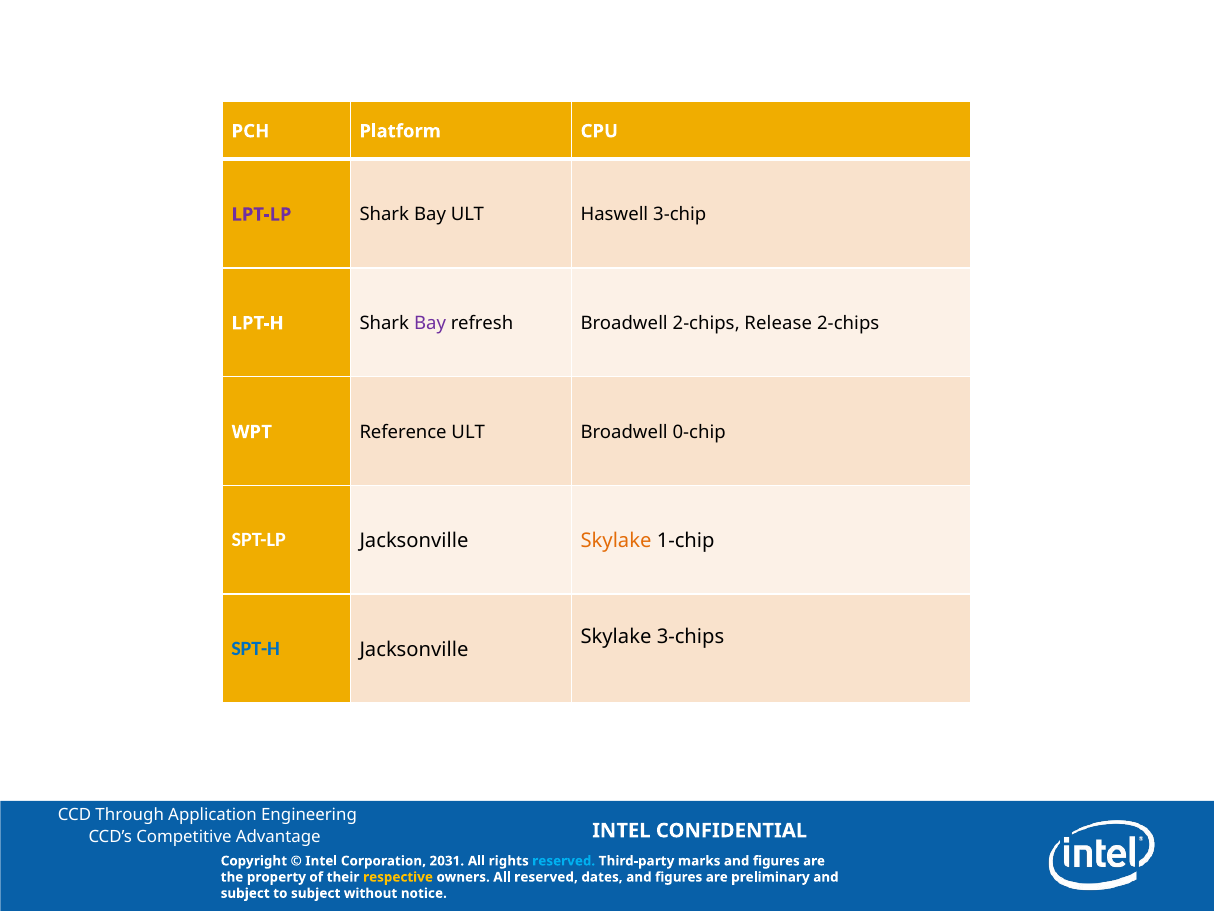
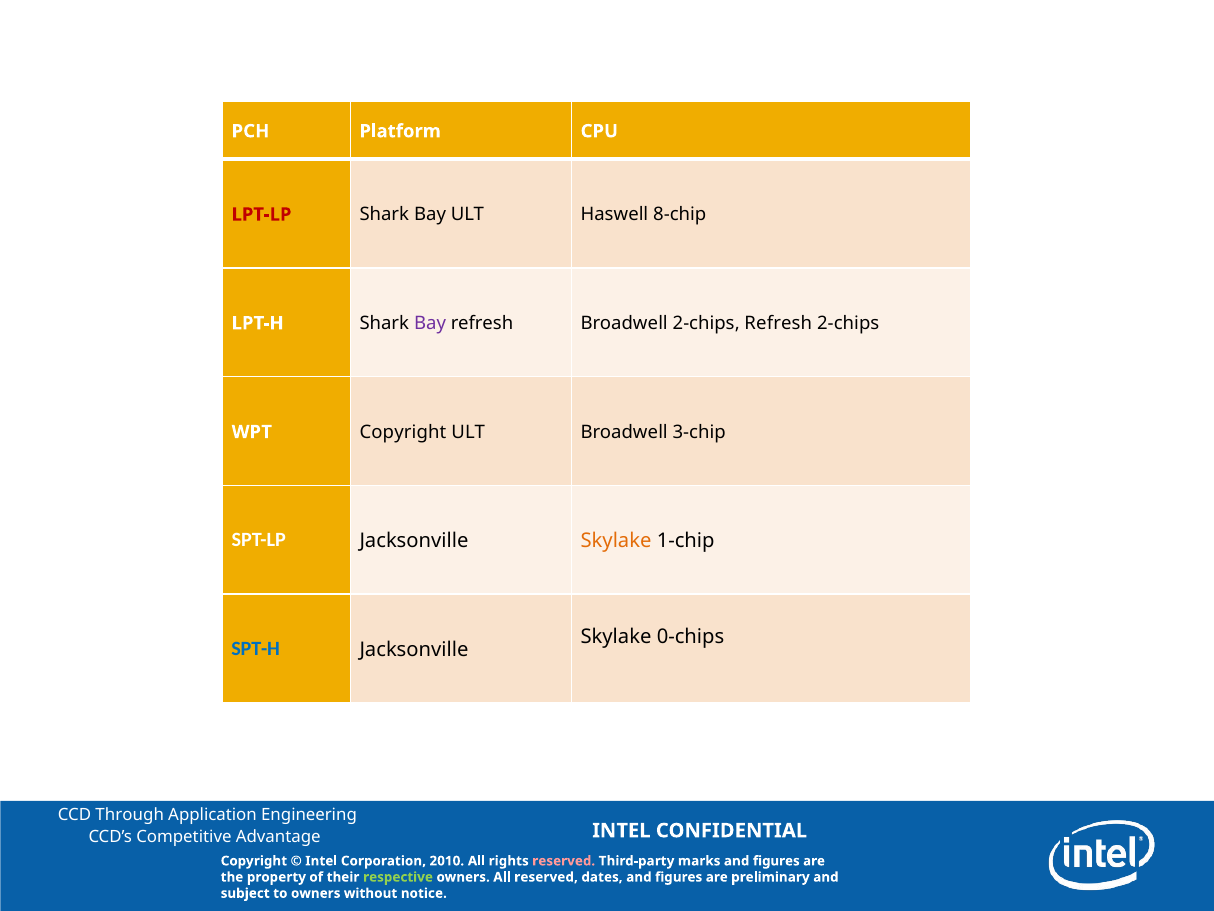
LPT-LP colour: purple -> red (262, 214)
3-chip: 3-chip -> 8-chip (680, 214)
2-chips Release: Release -> Refresh (778, 323)
WPT Reference: Reference -> Copyright (403, 432)
0-chip: 0-chip -> 3-chip (699, 432)
3-chips: 3-chips -> 0-chips (691, 637)
2031: 2031 -> 2010 (447, 861)
reserved colour: light blue -> pink (564, 861)
respective colour: yellow -> light green (398, 877)
to subject: subject -> owners (316, 893)
